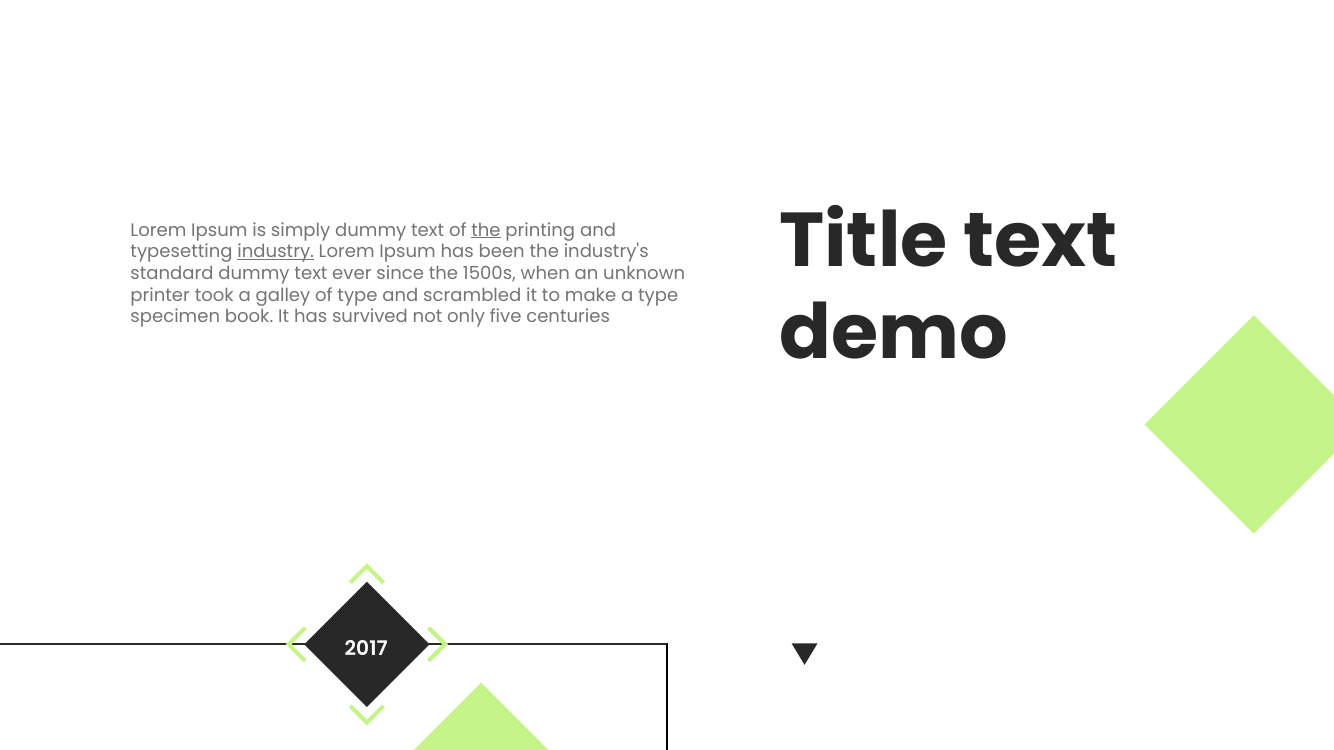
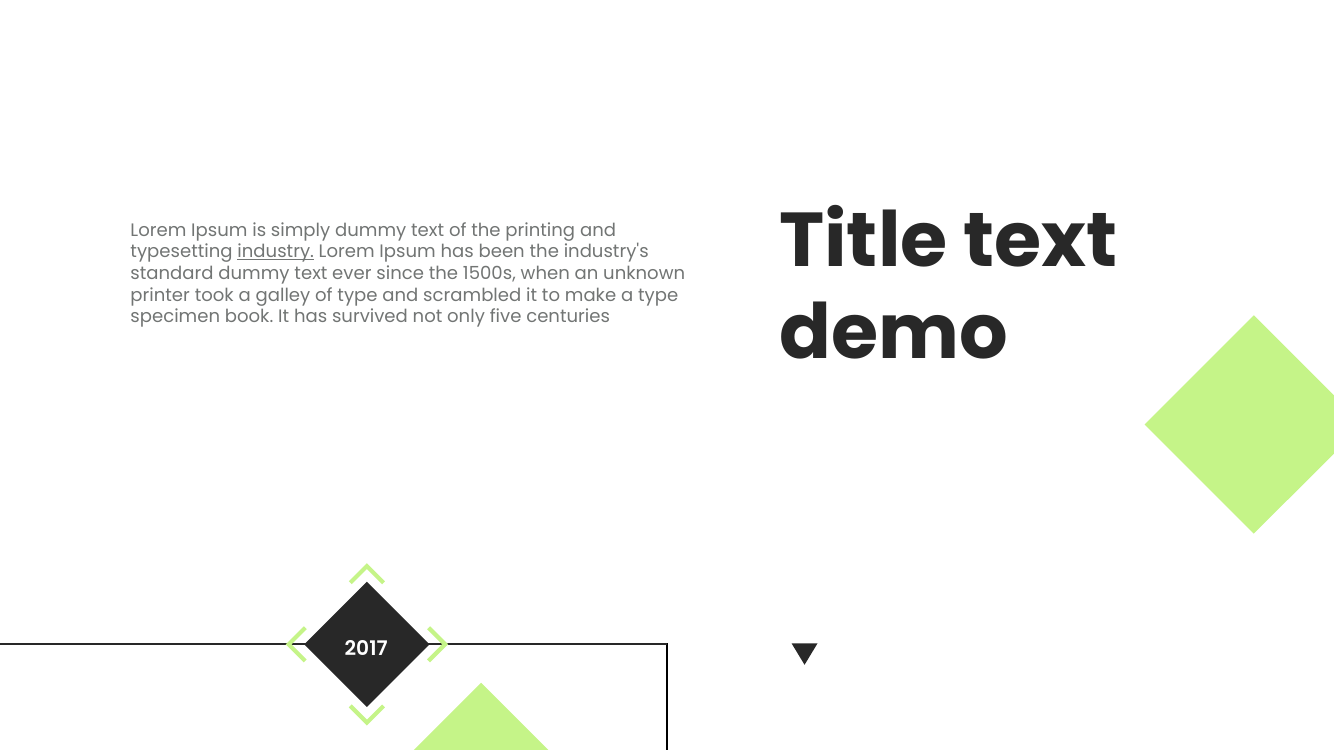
the underline: present -> none (486, 230)
